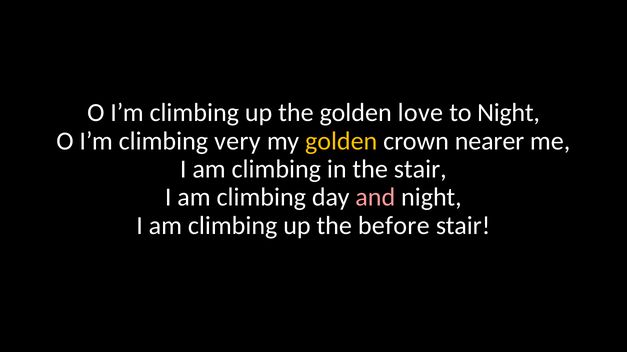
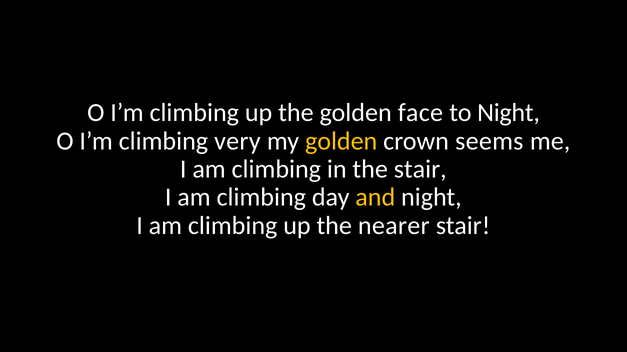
love: love -> face (420, 113)
nearer: nearer -> seems (489, 141)
and colour: pink -> yellow (375, 198)
before: before -> nearer (394, 226)
